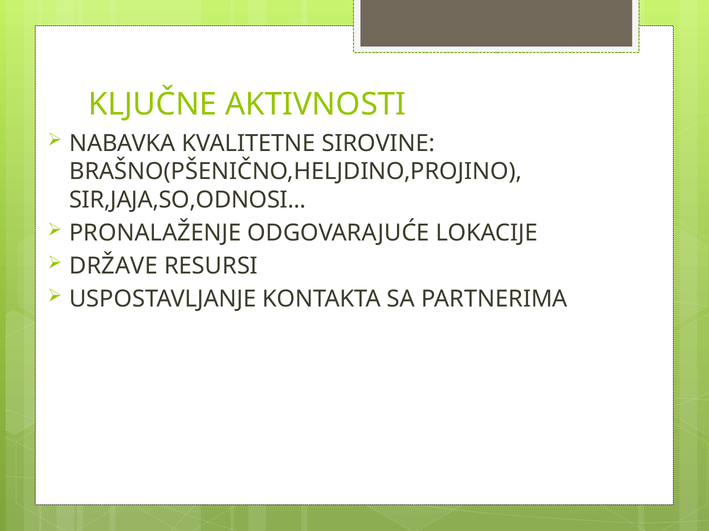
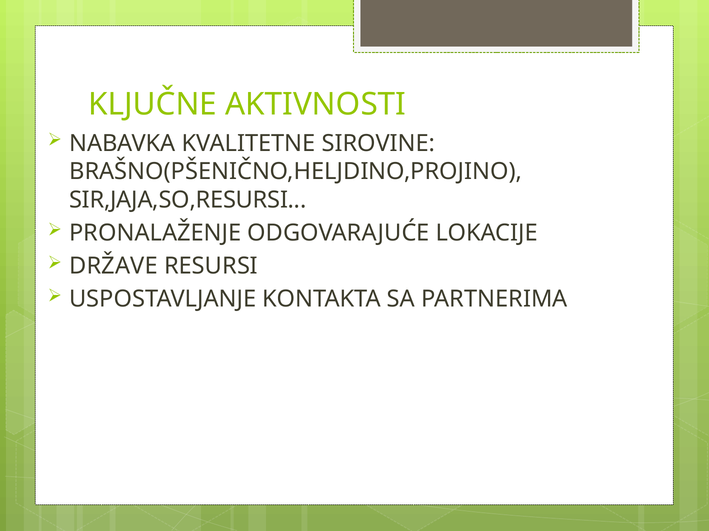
SIR,JAJA,SO,ODNOSI: SIR,JAJA,SO,ODNOSI -> SIR,JAJA,SO,RESURSI (188, 200)
